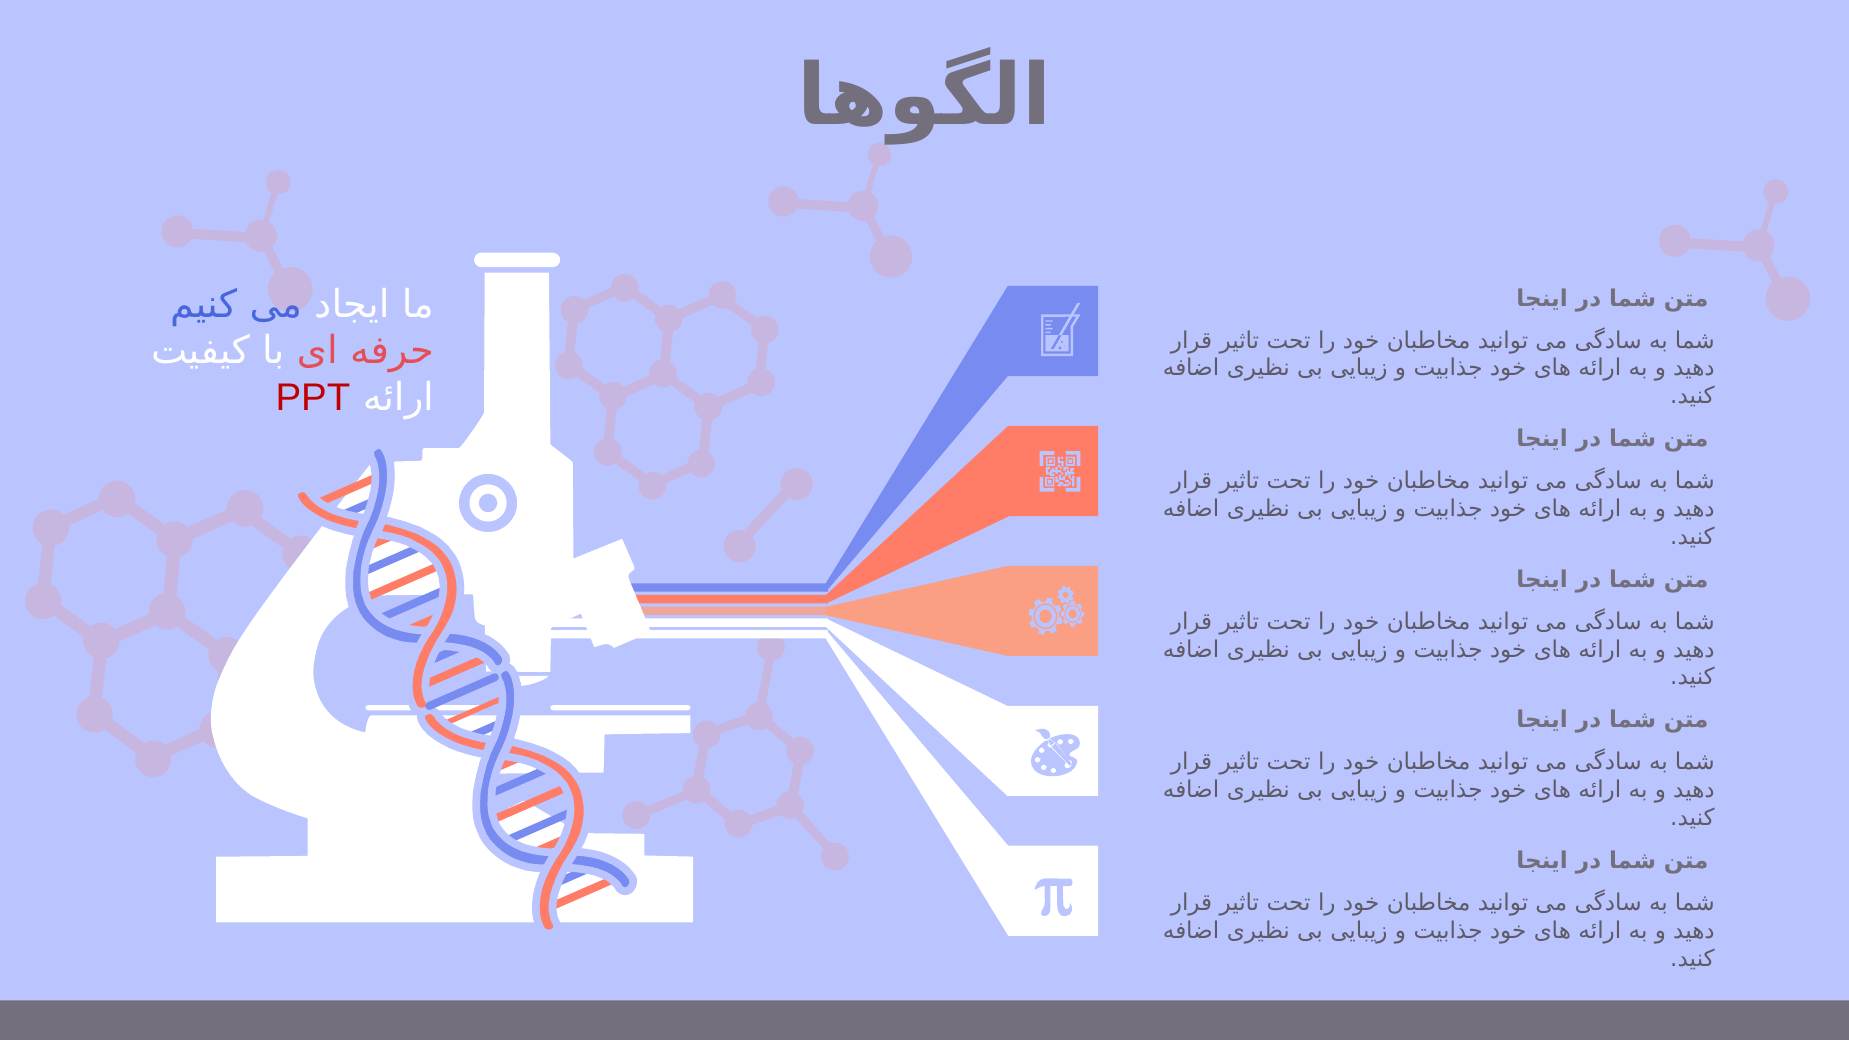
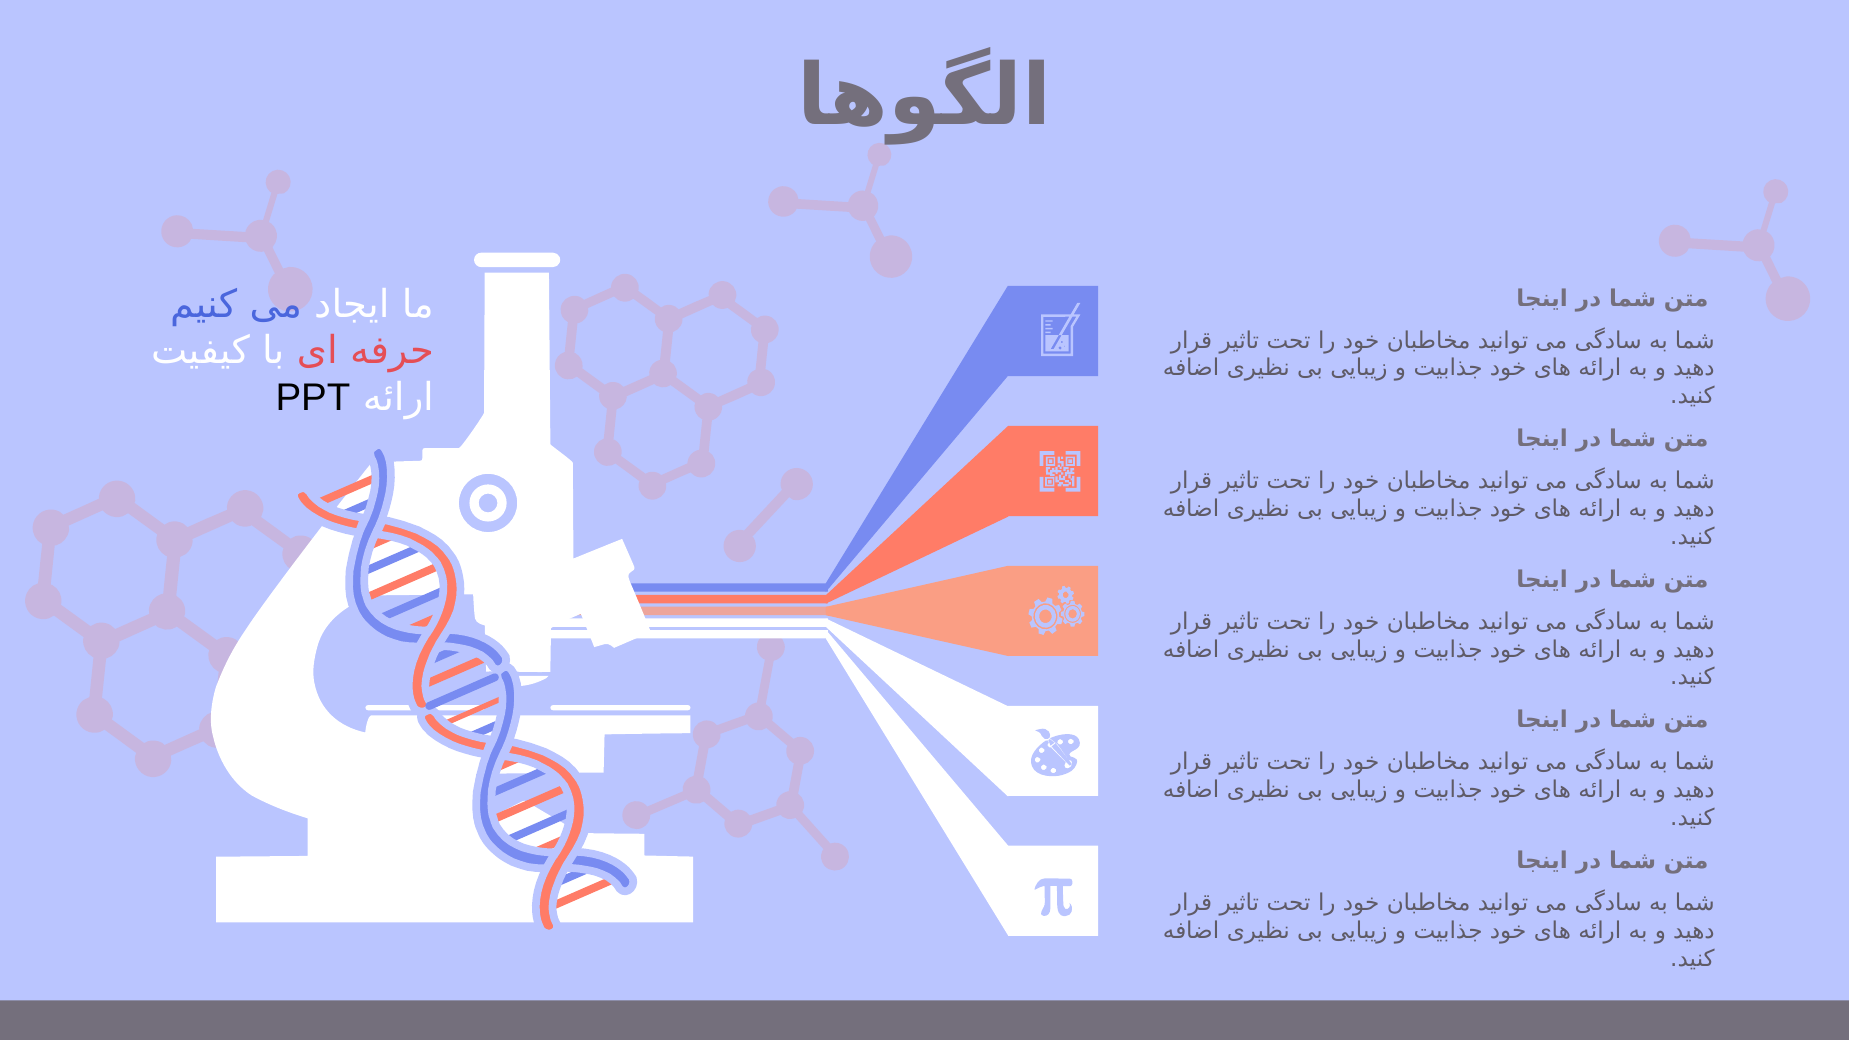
PPT colour: red -> black (313, 397)
